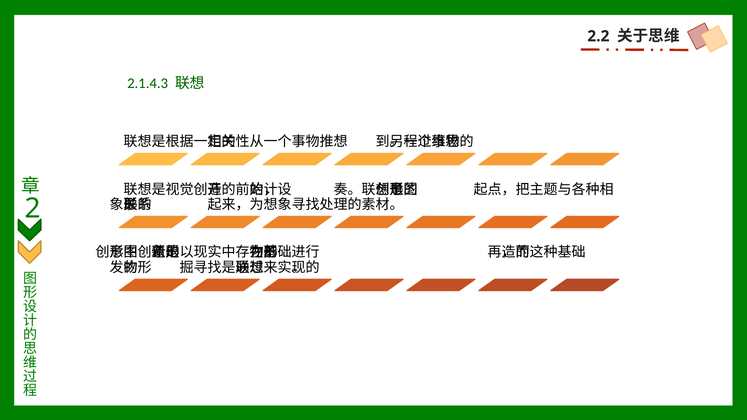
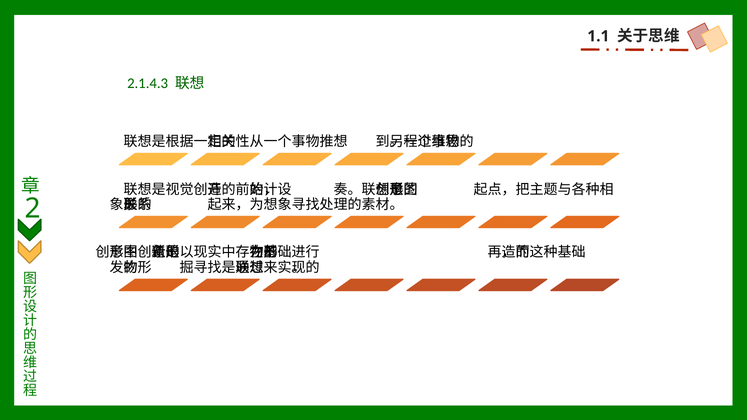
2.2: 2.2 -> 1.1 (598, 36)
